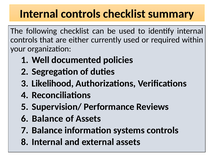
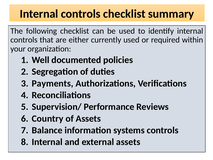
Likelihood: Likelihood -> Payments (53, 83)
Balance: Balance -> Country (48, 118)
